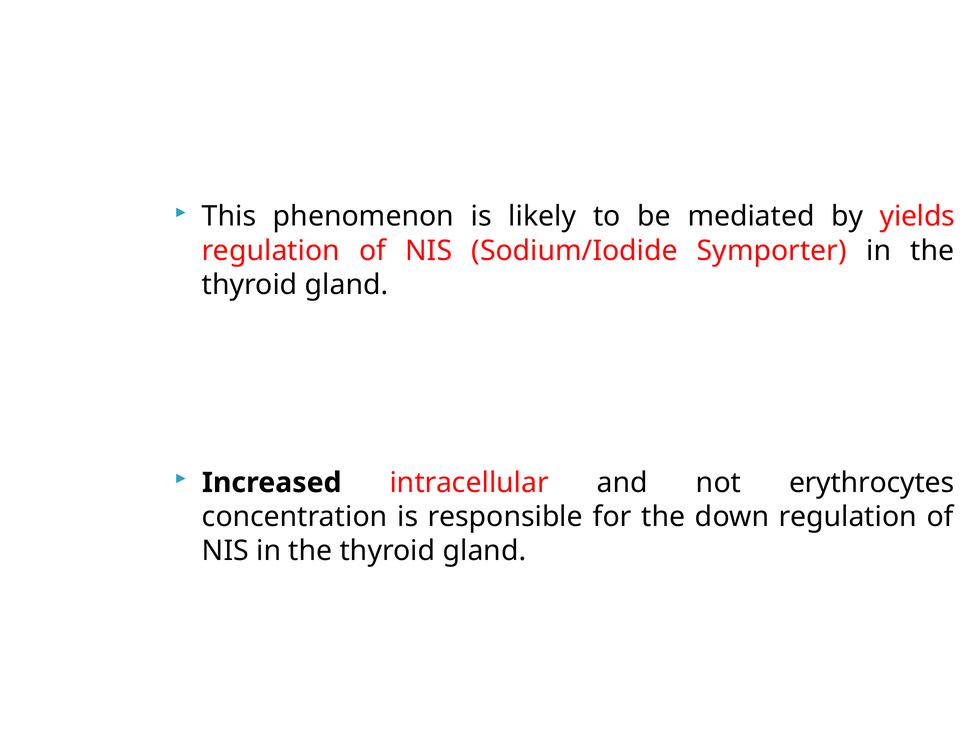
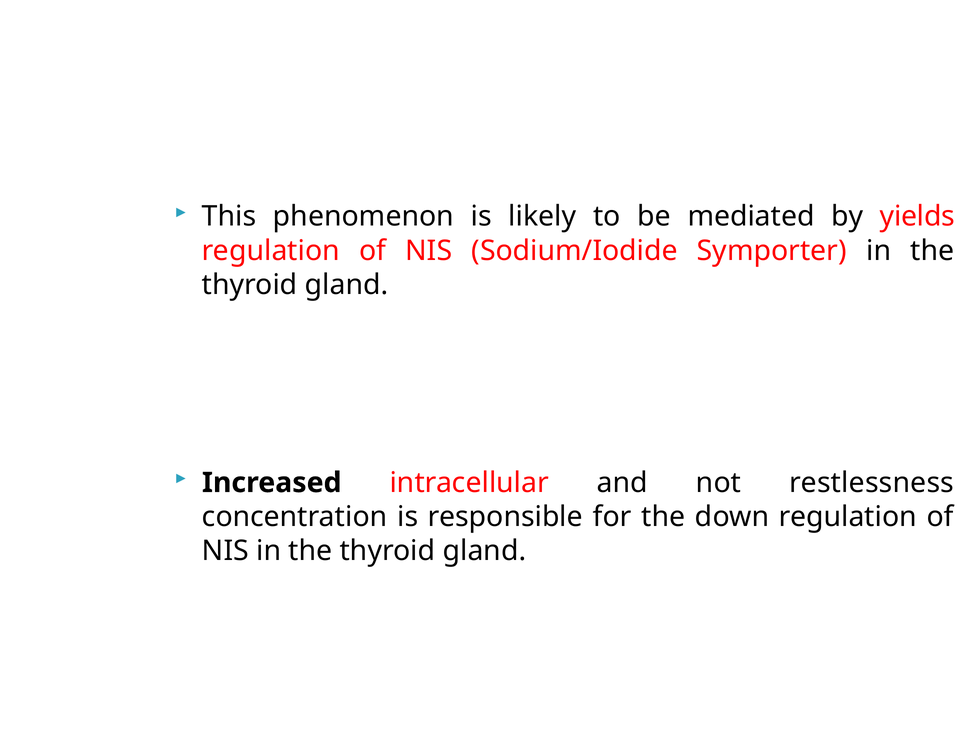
erythrocytes: erythrocytes -> restlessness (872, 483)
